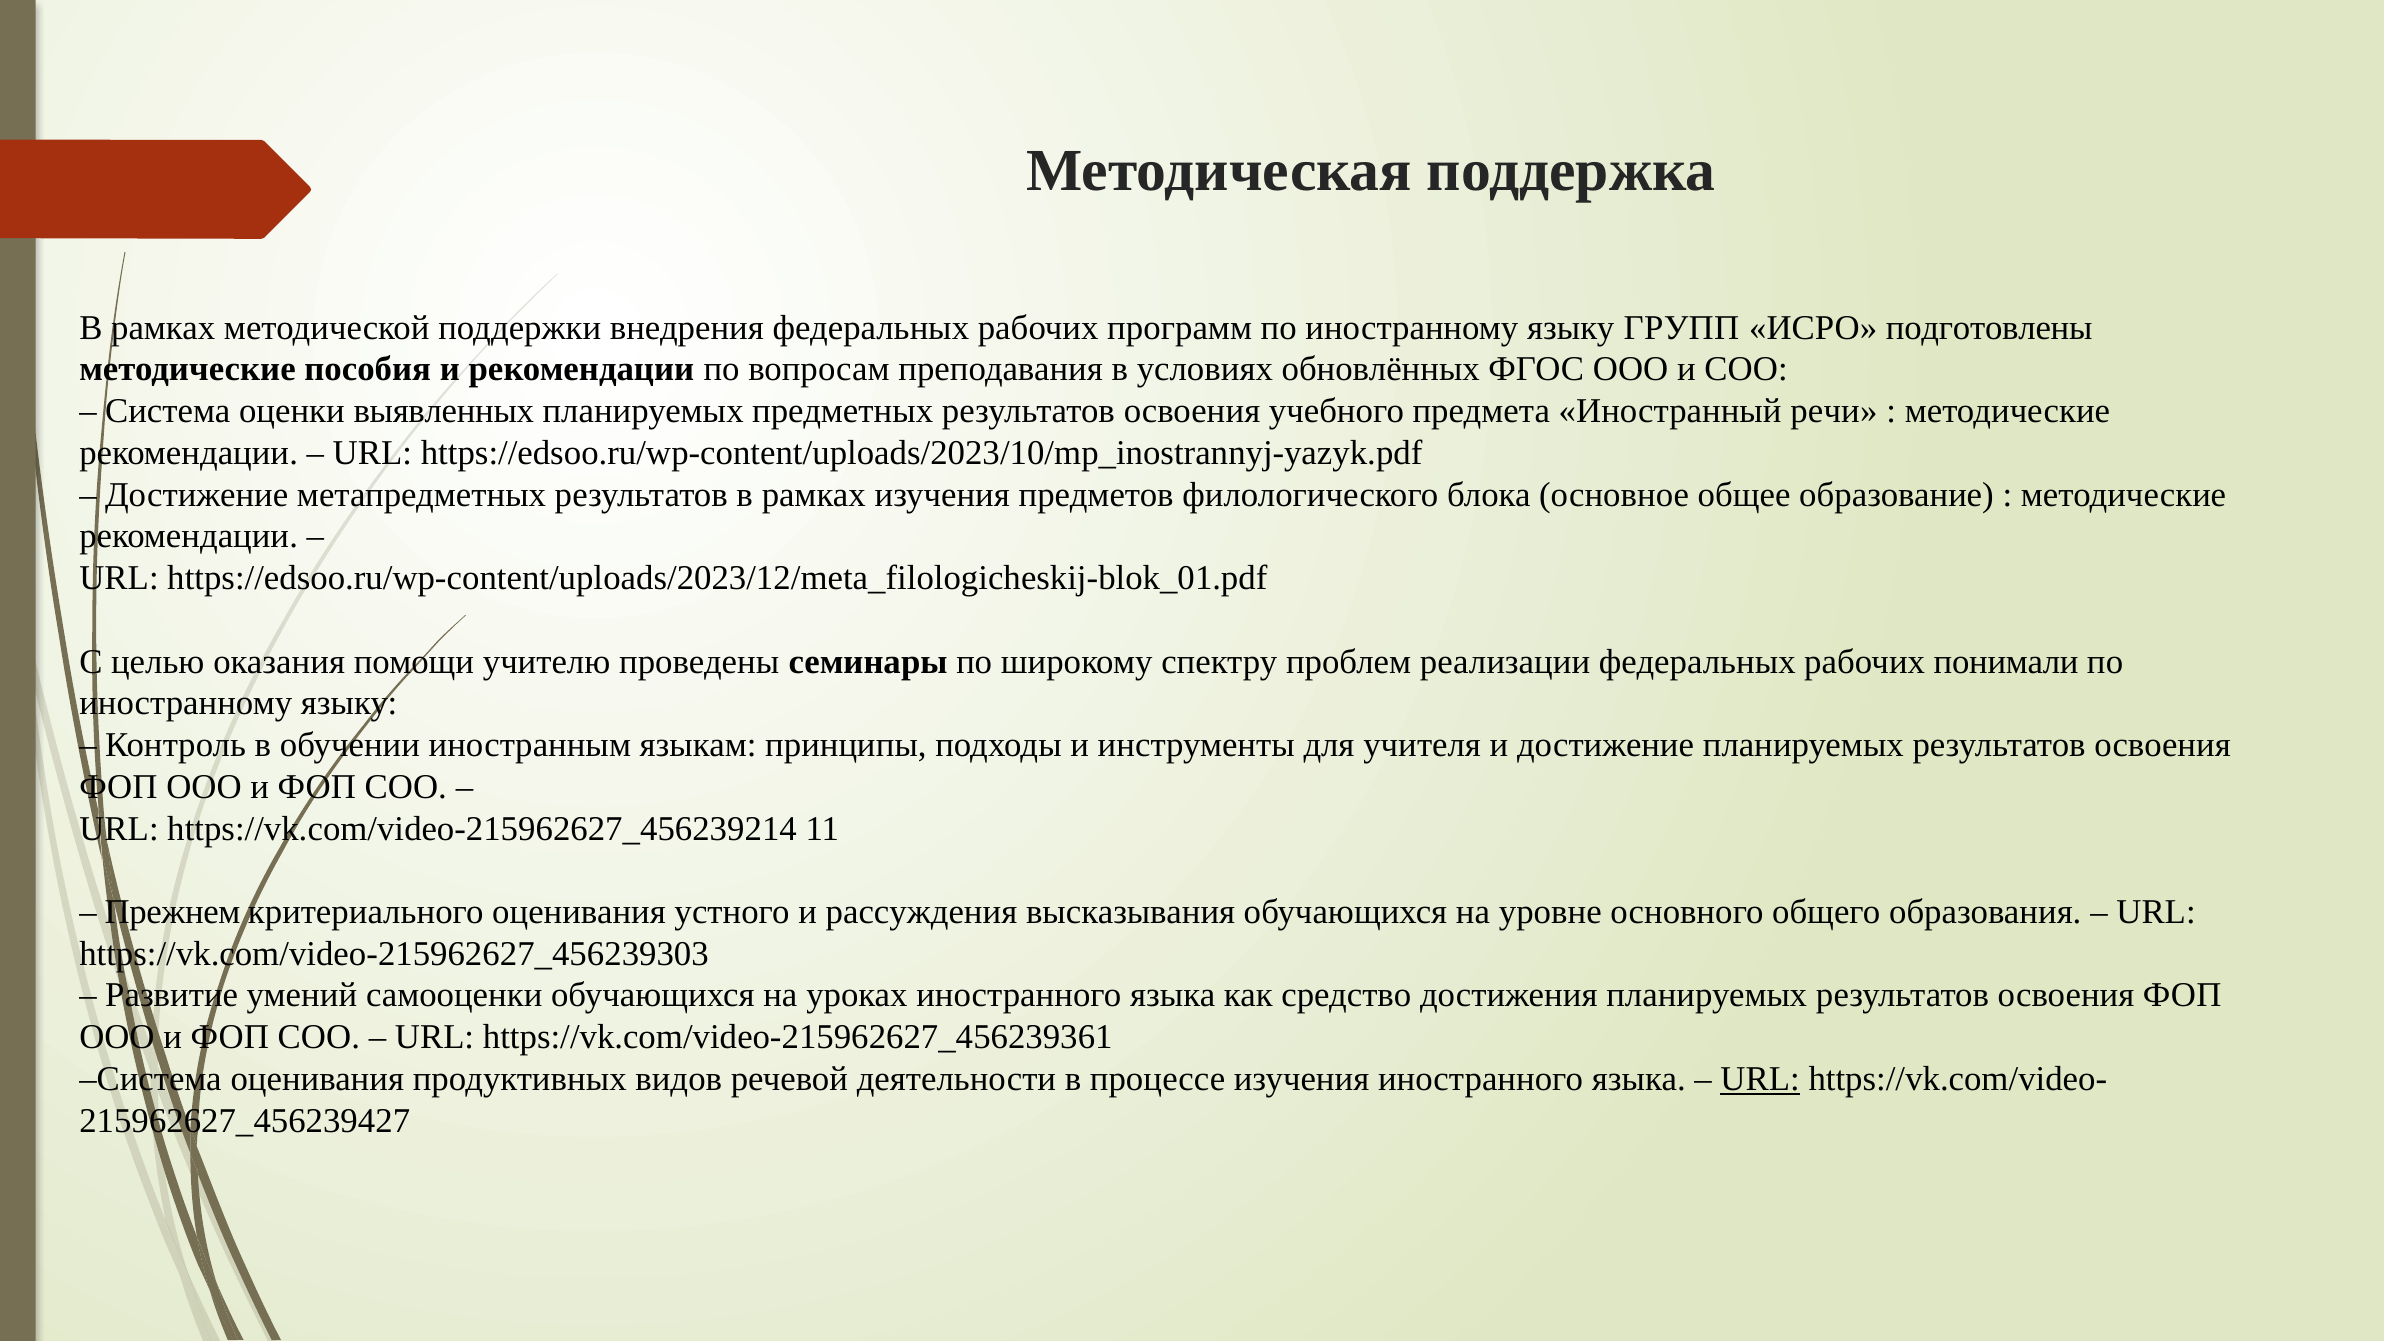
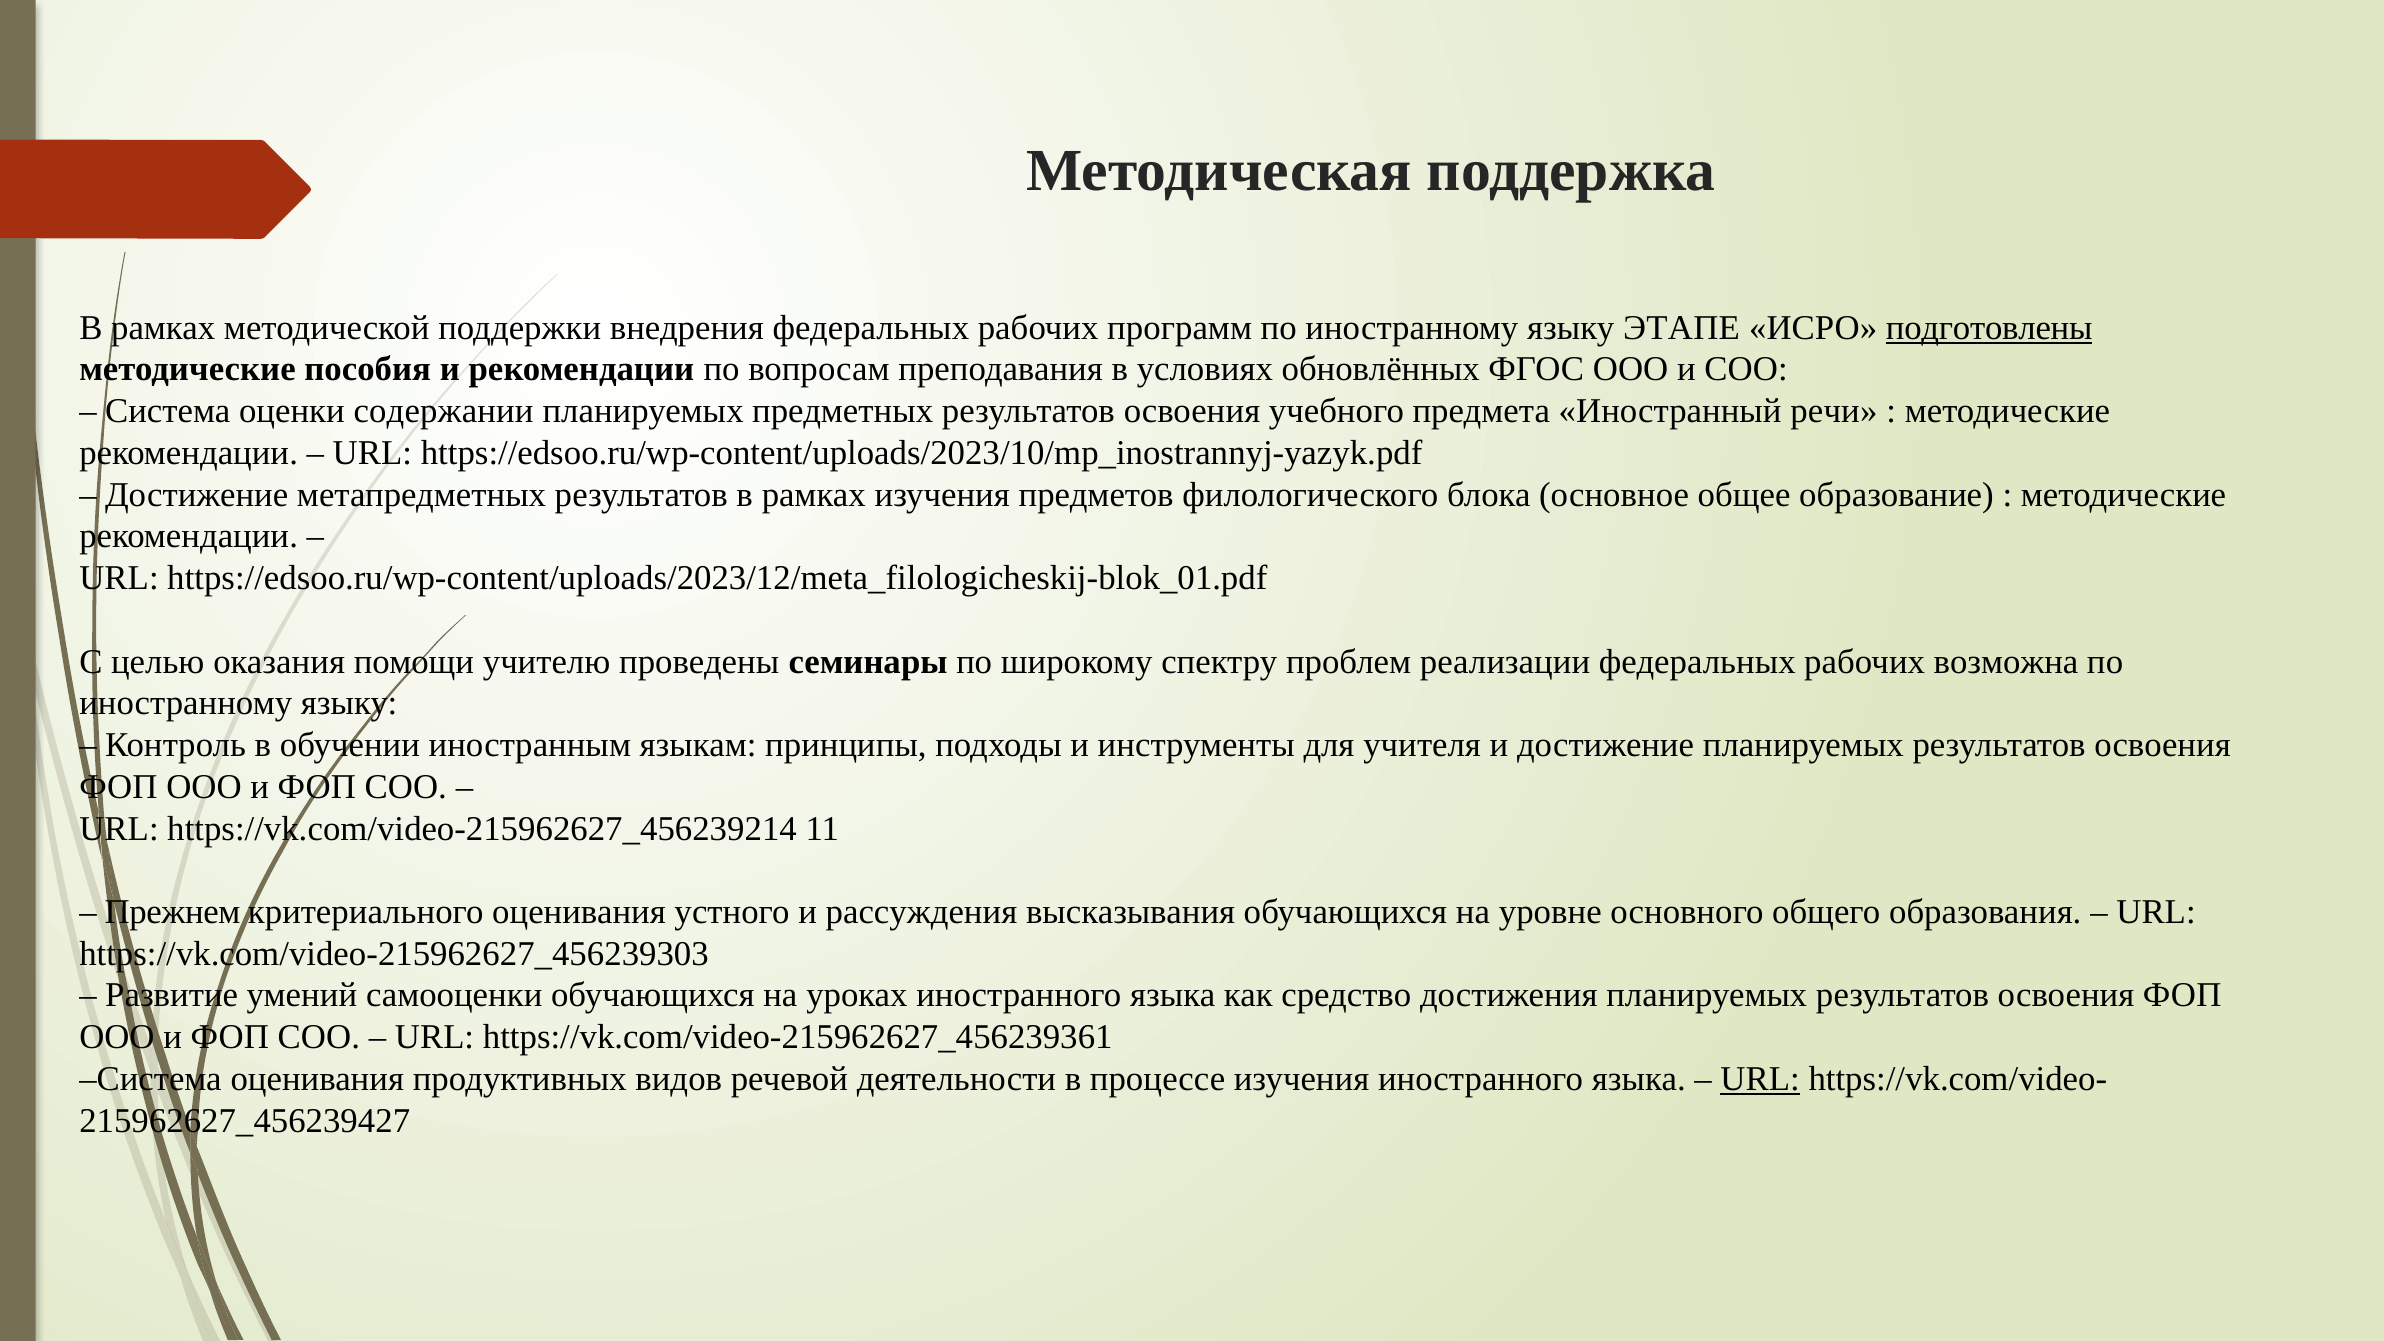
ГРУПП: ГРУПП -> ЭТАПЕ (1681, 328)
подготовлены underline: none -> present (1989, 328)
выявленных: выявленных -> содержании (444, 411)
понимали: понимали -> возможна (2006, 662)
